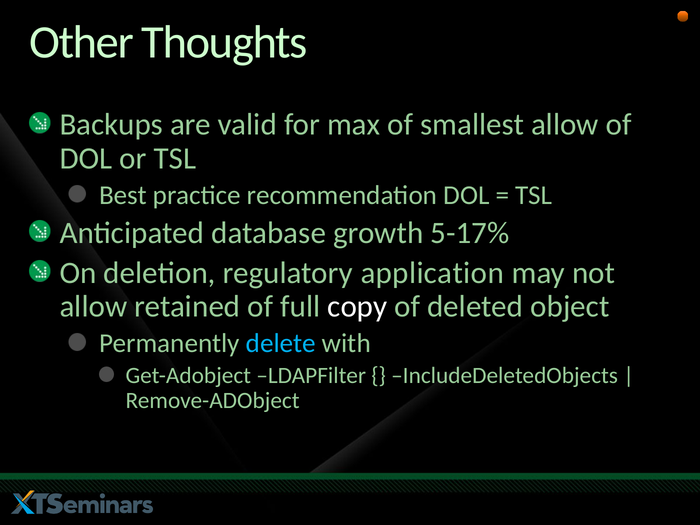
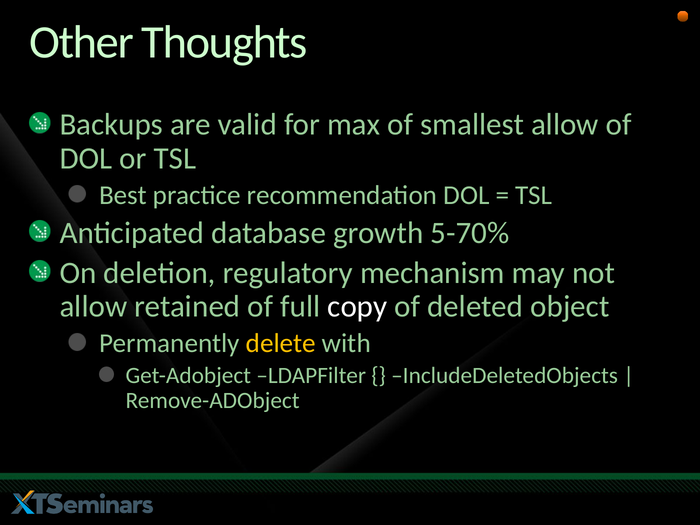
5-17%: 5-17% -> 5-70% (470, 233)
application: application -> mechanism (432, 273)
delete colour: light blue -> yellow (281, 343)
